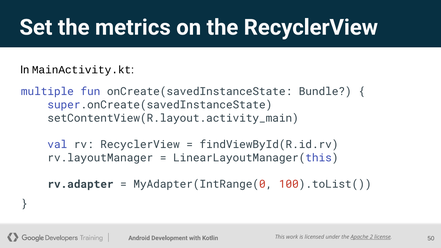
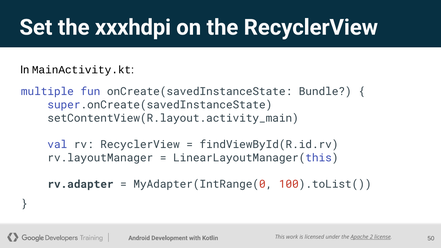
metrics: metrics -> xxxhdpi (133, 27)
